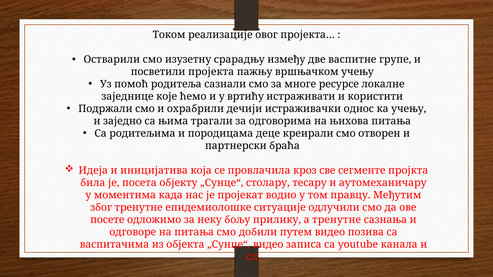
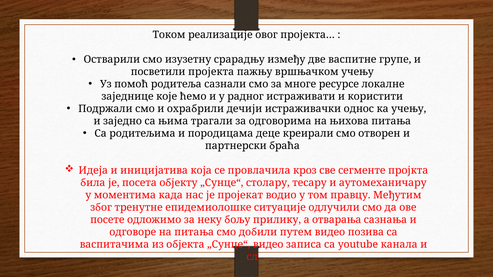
вртићу: вртићу -> радног (245, 97)
а тренутне: тренутне -> отварања (337, 220)
